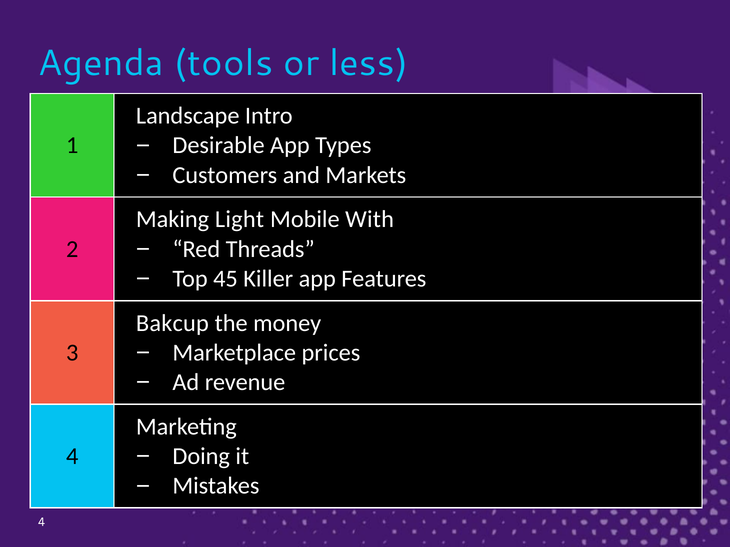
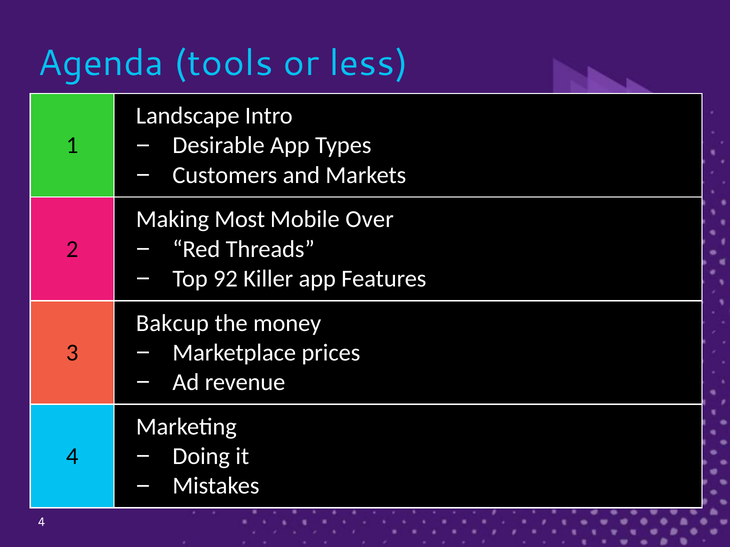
Light: Light -> Most (240, 220)
With: With -> Over (370, 220)
45: 45 -> 92 (225, 279)
